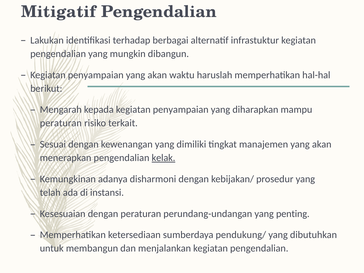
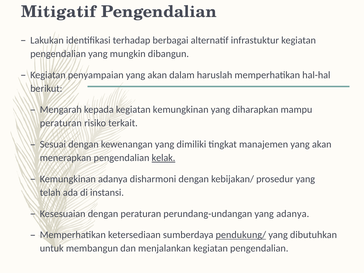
waktu: waktu -> dalam (182, 75)
kepada kegiatan penyampaian: penyampaian -> kemungkinan (181, 110)
yang penting: penting -> adanya (293, 214)
pendukung/ underline: none -> present (241, 235)
